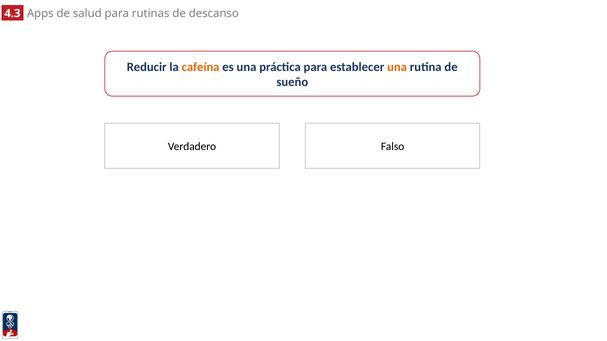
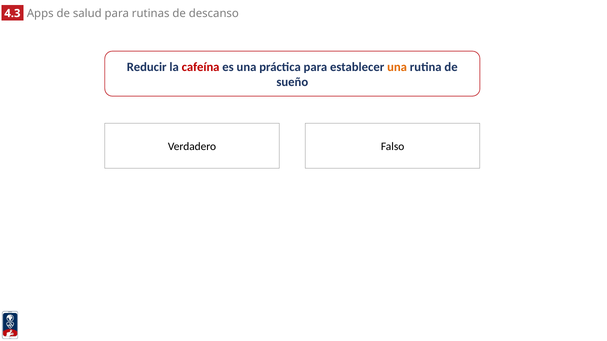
cafeína colour: orange -> red (201, 67)
